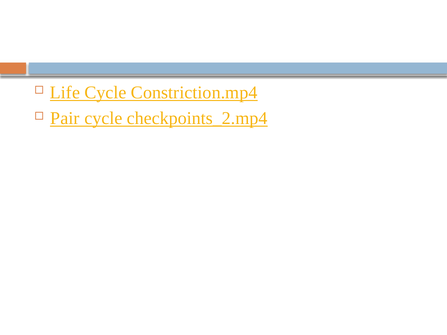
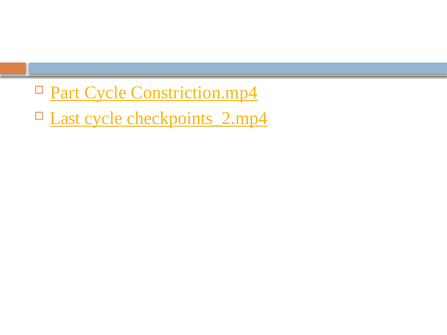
Life: Life -> Part (65, 92)
Pair: Pair -> Last (65, 118)
